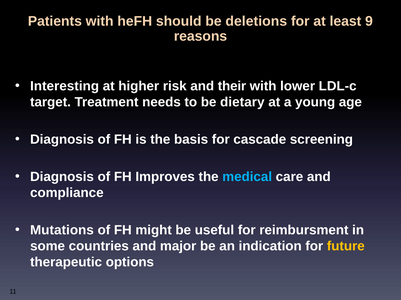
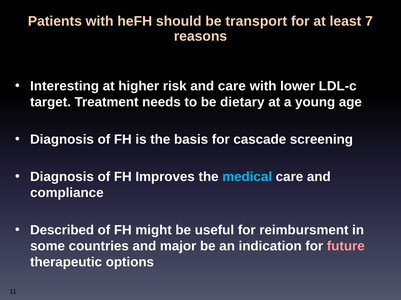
deletions: deletions -> transport (256, 21)
9: 9 -> 7 (369, 21)
and their: their -> care (232, 86)
Mutations: Mutations -> Described (62, 231)
future colour: yellow -> pink (346, 247)
